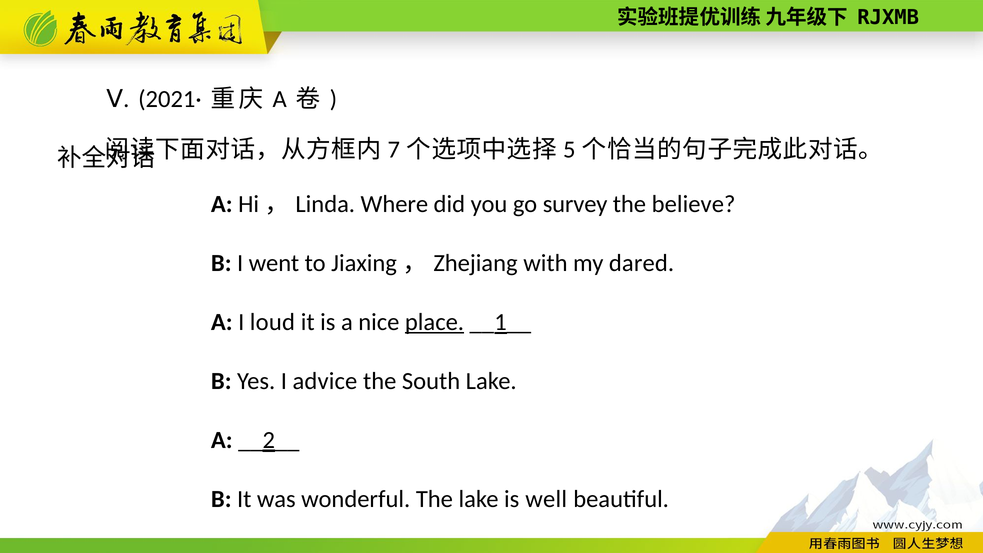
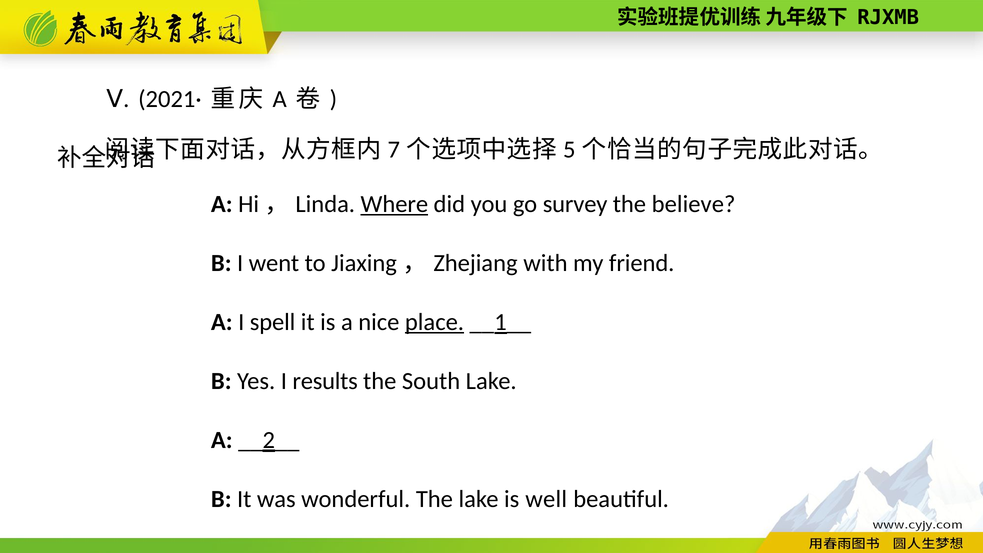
Where underline: none -> present (394, 204)
dared: dared -> friend (642, 263)
loud: loud -> spell (273, 322)
advice: advice -> results (325, 381)
